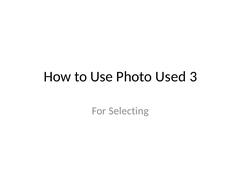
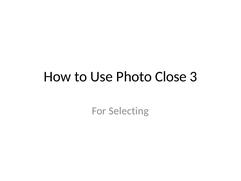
Used: Used -> Close (171, 77)
